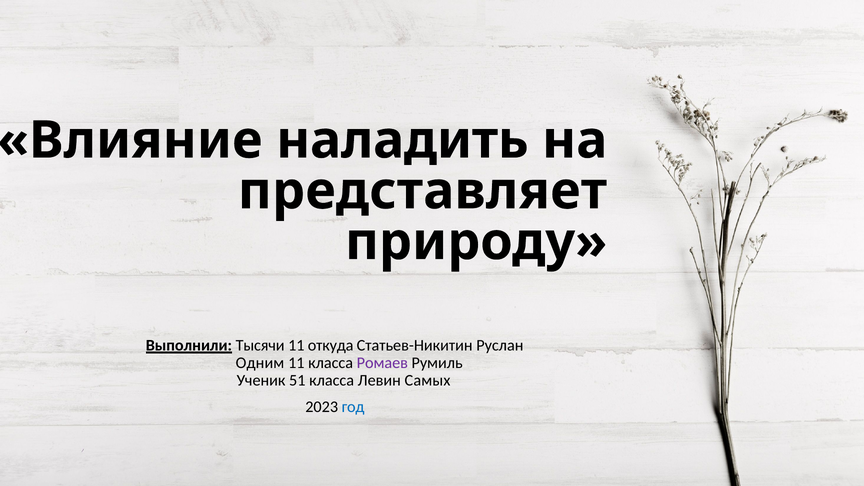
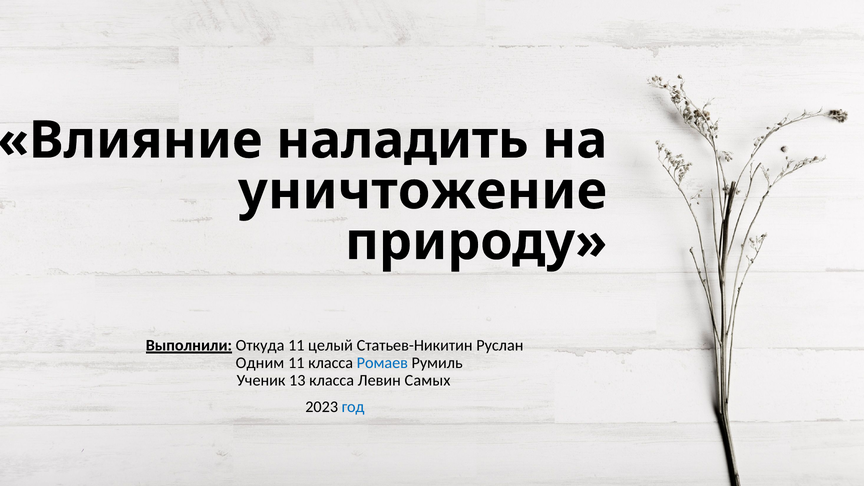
представляет: представляет -> уничтожение (423, 191)
Тысячи: Тысячи -> Откуда (260, 345)
откуда: откуда -> целый (331, 345)
Ромаев colour: purple -> blue (382, 363)
51: 51 -> 13 (297, 380)
